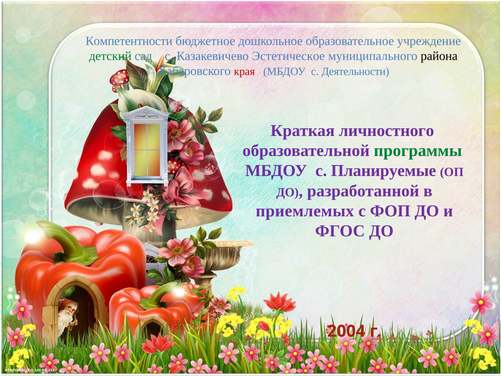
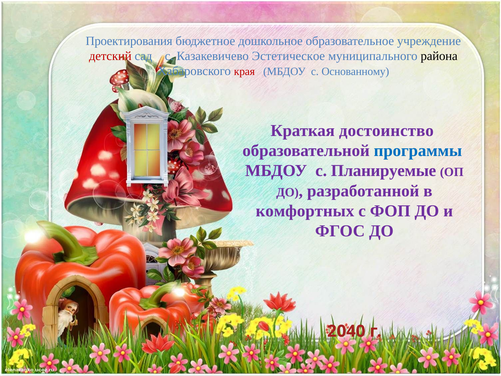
Компетентности: Компетентности -> Проектирования (129, 41)
детский colour: green -> red (110, 56)
Деятельности: Деятельности -> Основанному (355, 71)
личностного: личностного -> достоинство (386, 131)
программы colour: green -> blue (418, 151)
приемлемых: приемлемых -> комфортных (305, 211)
2004: 2004 -> 2040 (346, 331)
